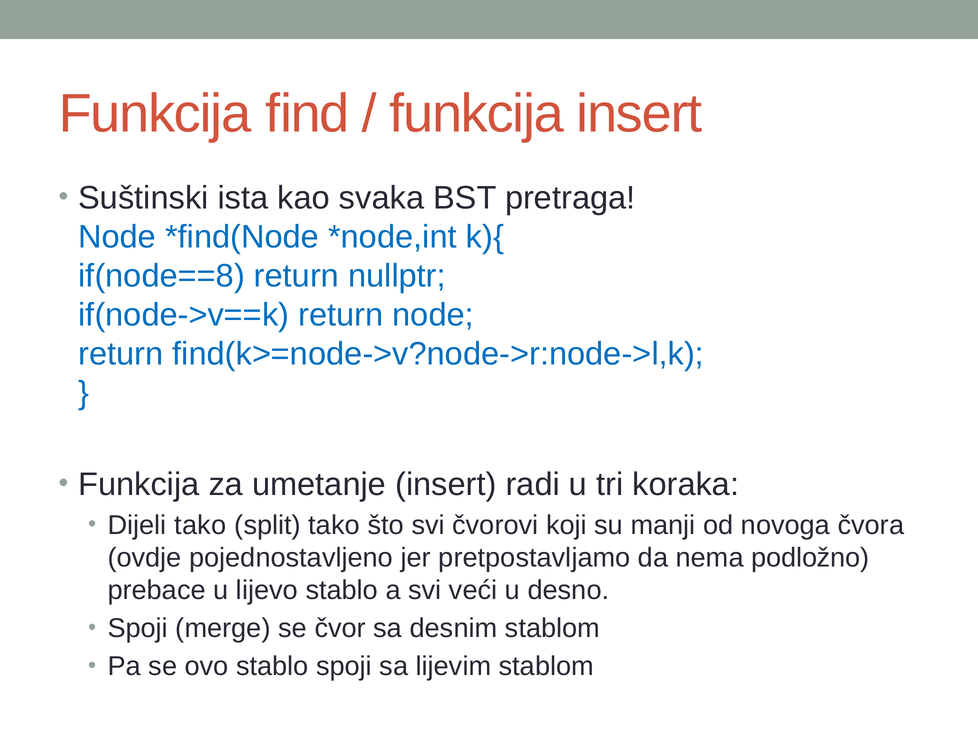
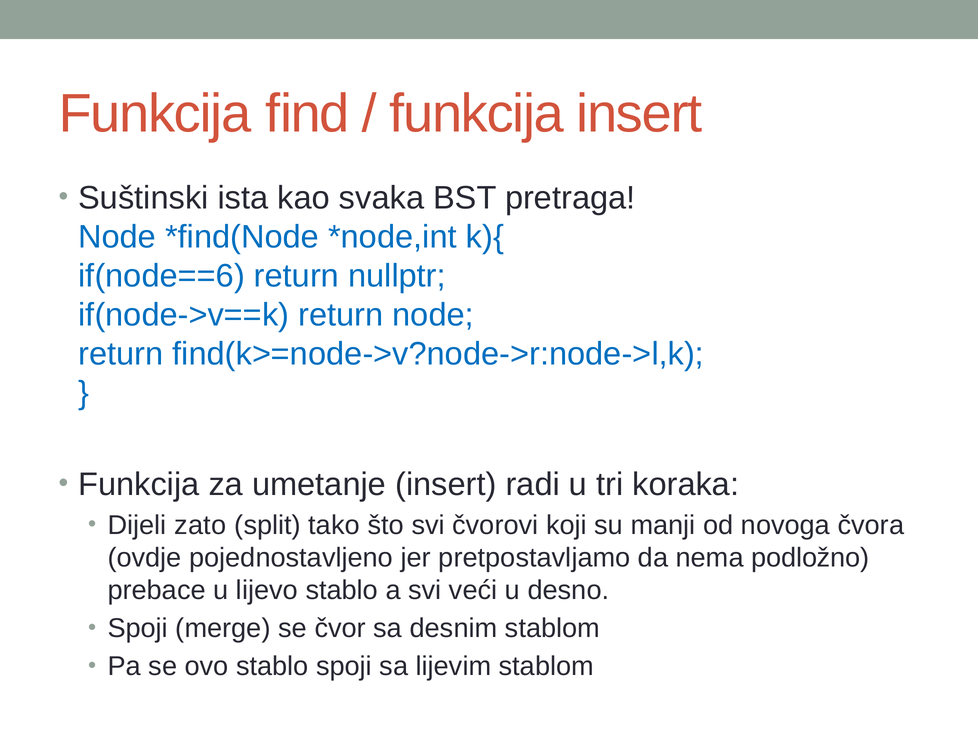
if(node==8: if(node==8 -> if(node==6 (162, 276)
Dijeli tako: tako -> zato (200, 526)
